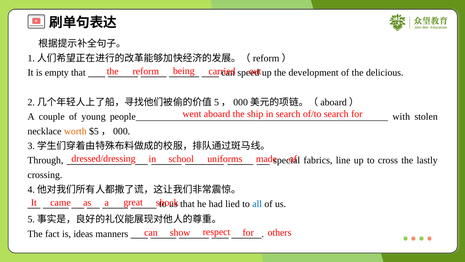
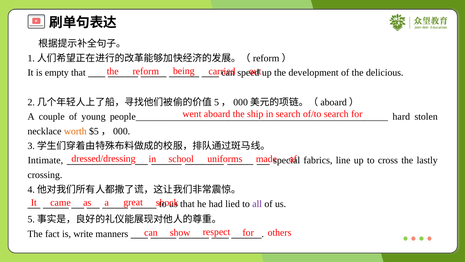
with: with -> hard (401, 117)
Through: Through -> Intimate (45, 160)
all colour: blue -> purple (257, 204)
ideas: ideas -> write (83, 234)
